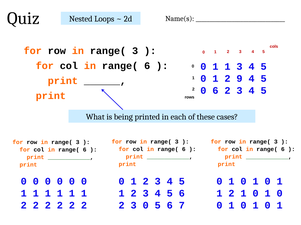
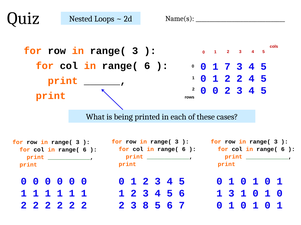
1: 1 -> 7 (227, 67)
0 1 2 9: 9 -> 2 (239, 79)
6: 6 -> 0 (215, 91)
2: 2 -> 3 (231, 194)
3 0: 0 -> 8 (146, 206)
